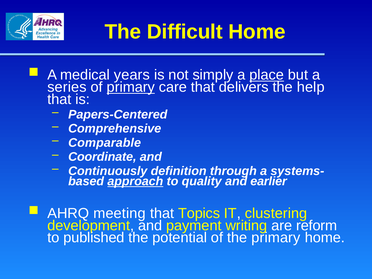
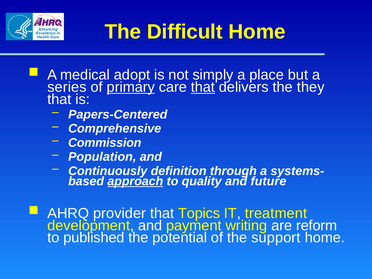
years: years -> adopt (132, 75)
place underline: present -> none (267, 75)
that underline: none -> present (203, 87)
help: help -> they (311, 87)
Comparable: Comparable -> Commission (105, 143)
Coordinate: Coordinate -> Population (102, 157)
earlier: earlier -> future (268, 181)
meeting: meeting -> provider (120, 213)
clustering: clustering -> treatment (276, 213)
the primary: primary -> support (276, 238)
